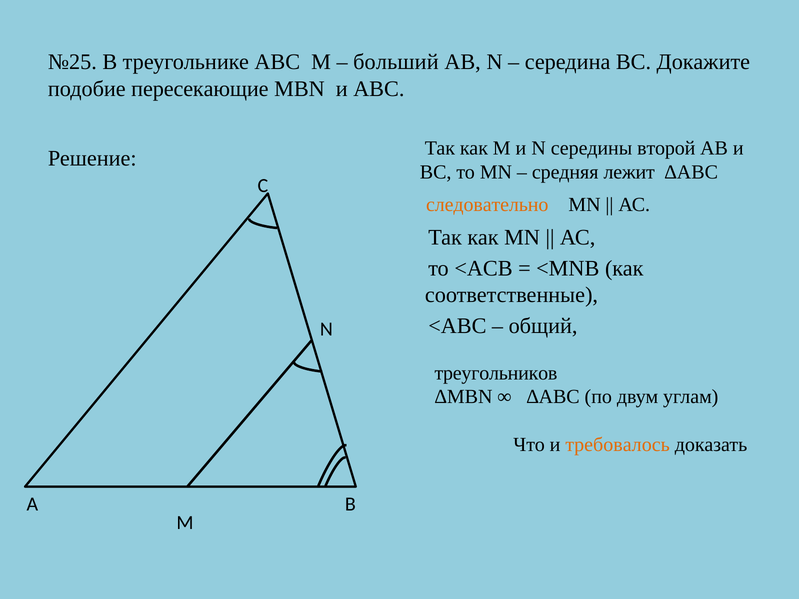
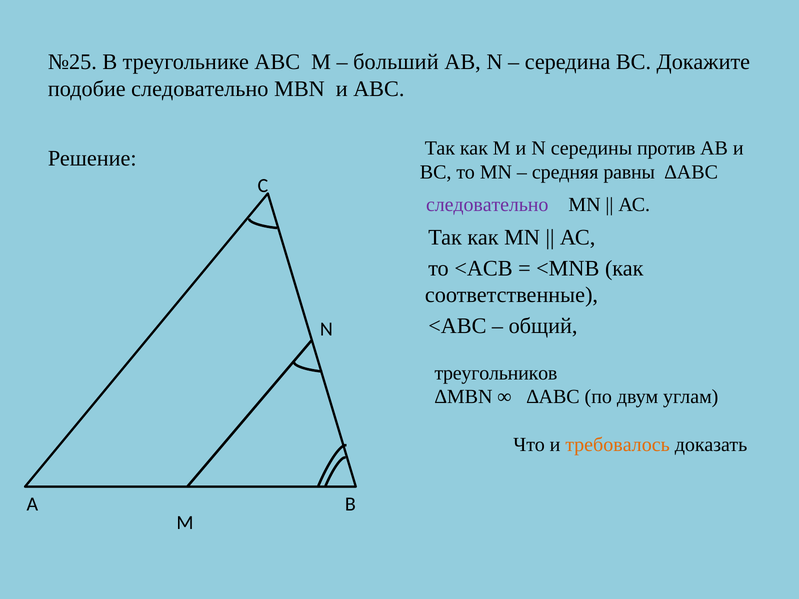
подобие пересекающие: пересекающие -> следовательно (200, 89)
второй: второй -> против (666, 148)
лежит: лежит -> равны (629, 172)
следовательно colour: orange -> purple (487, 205)
